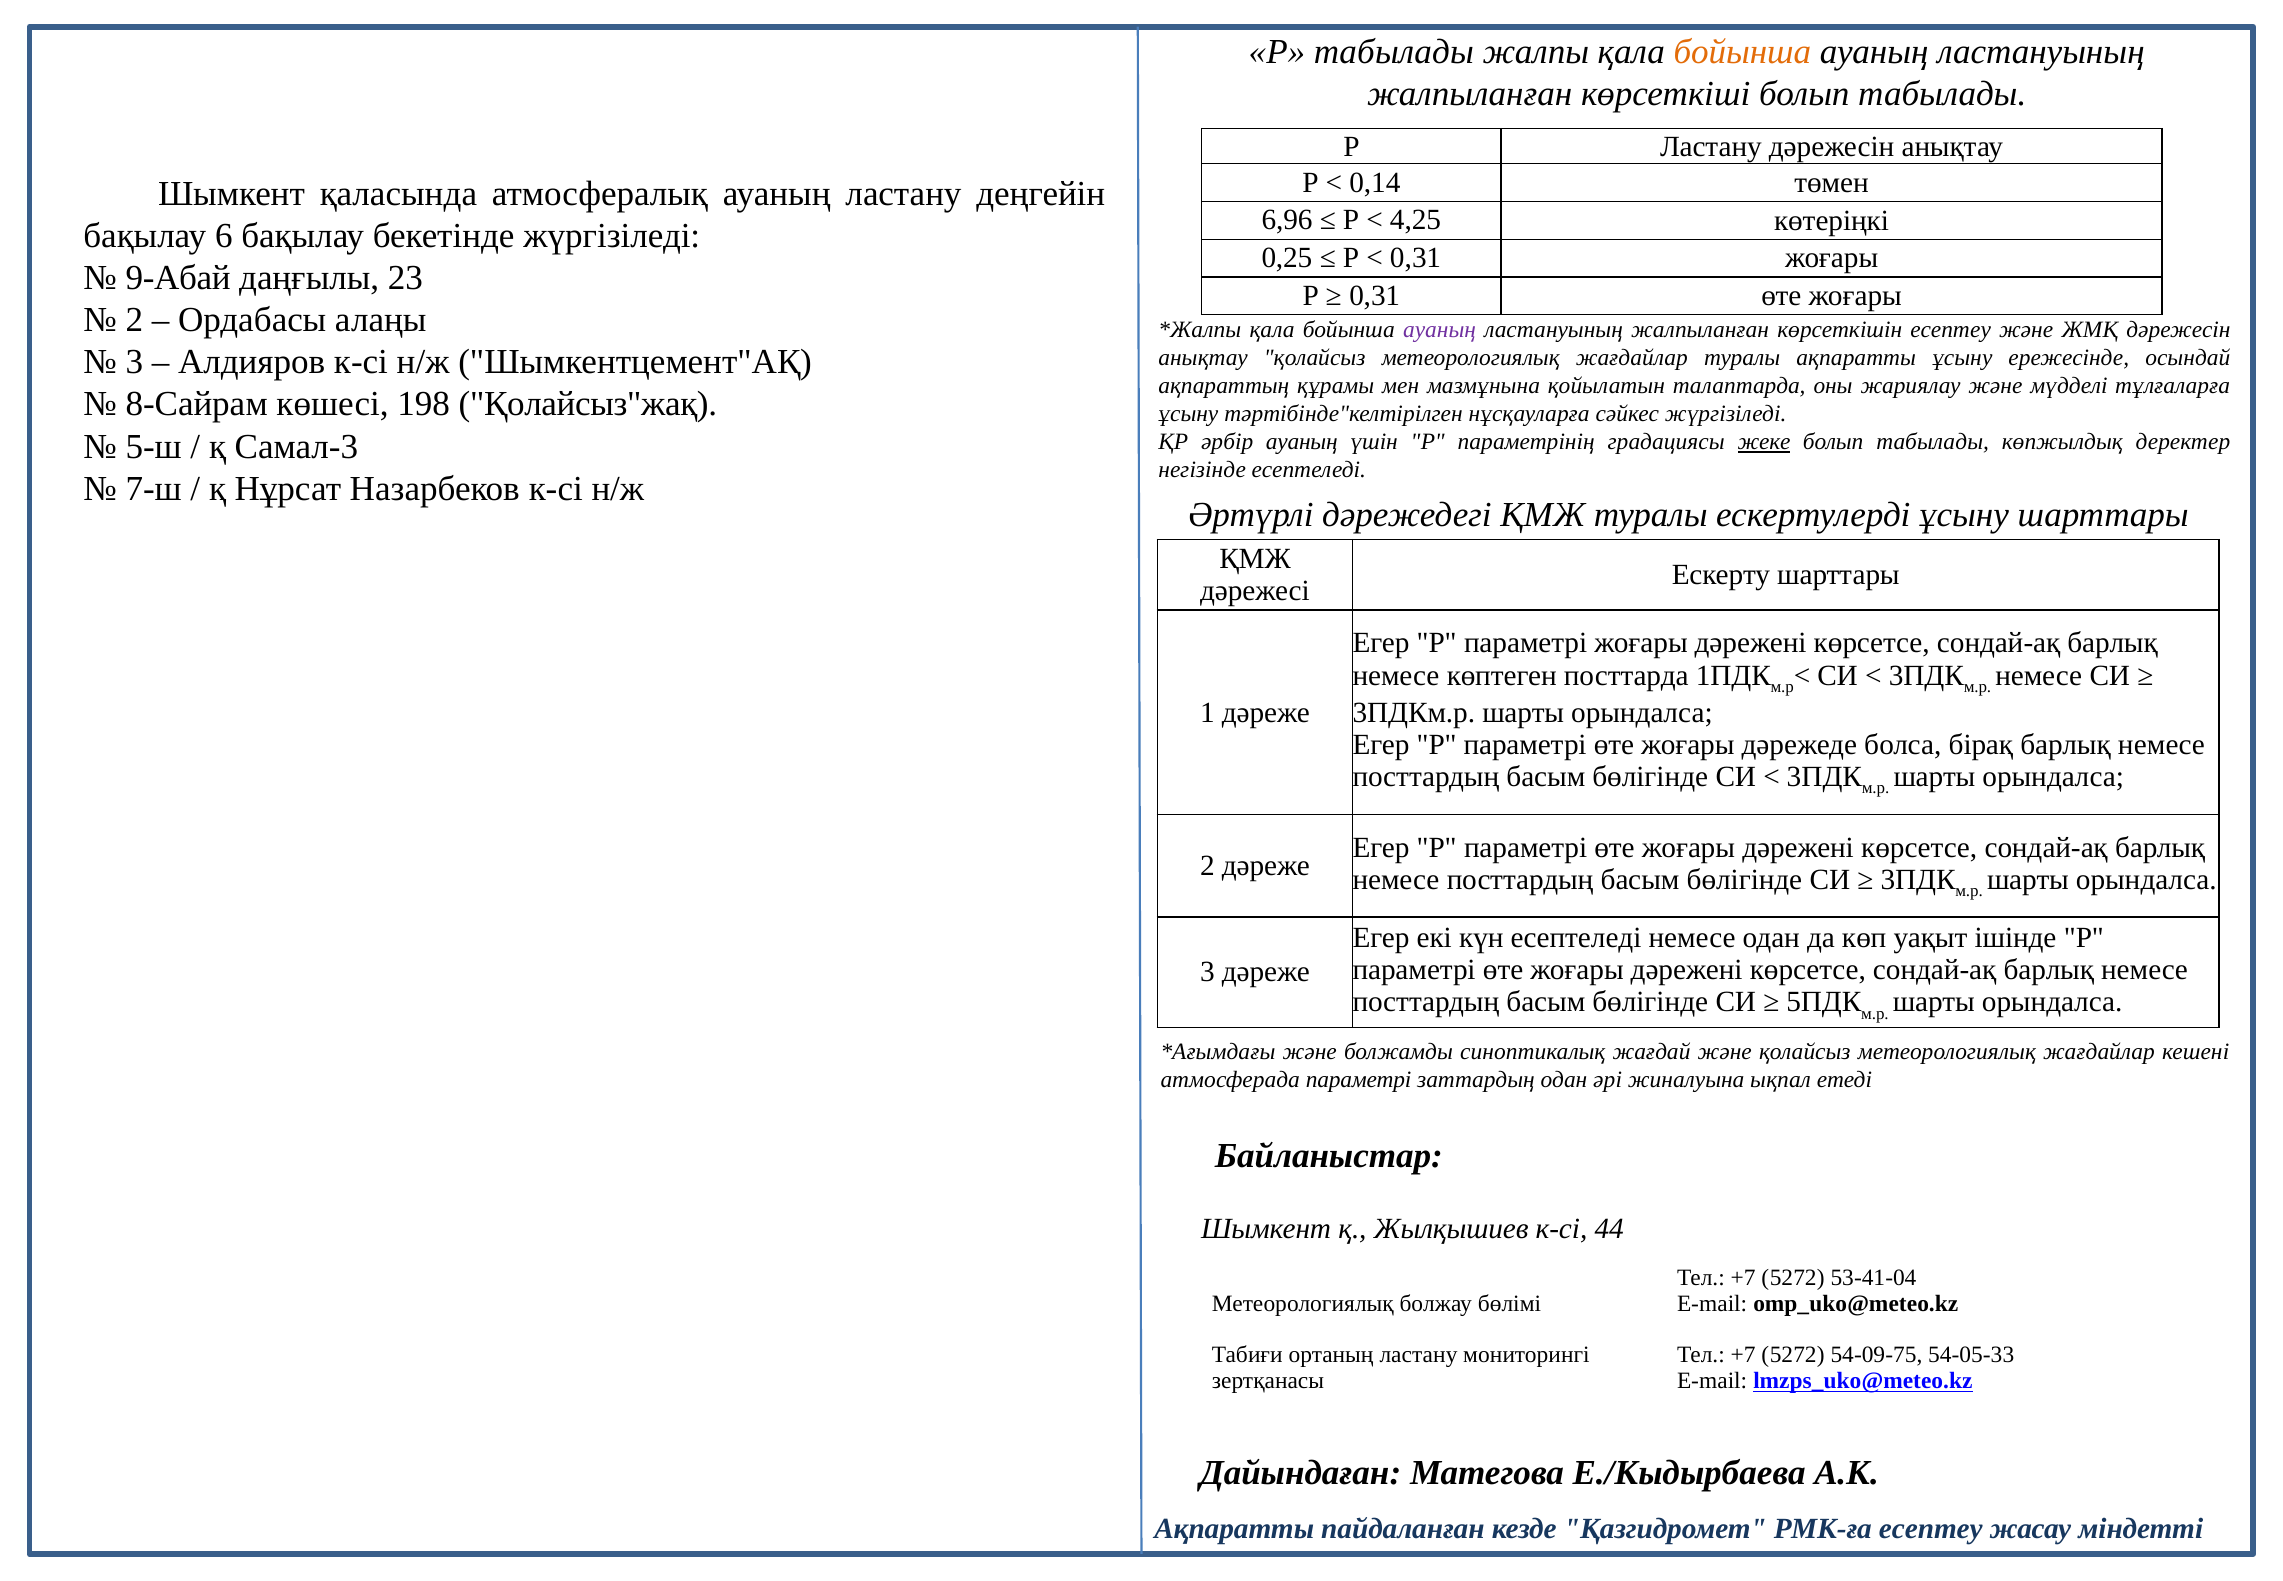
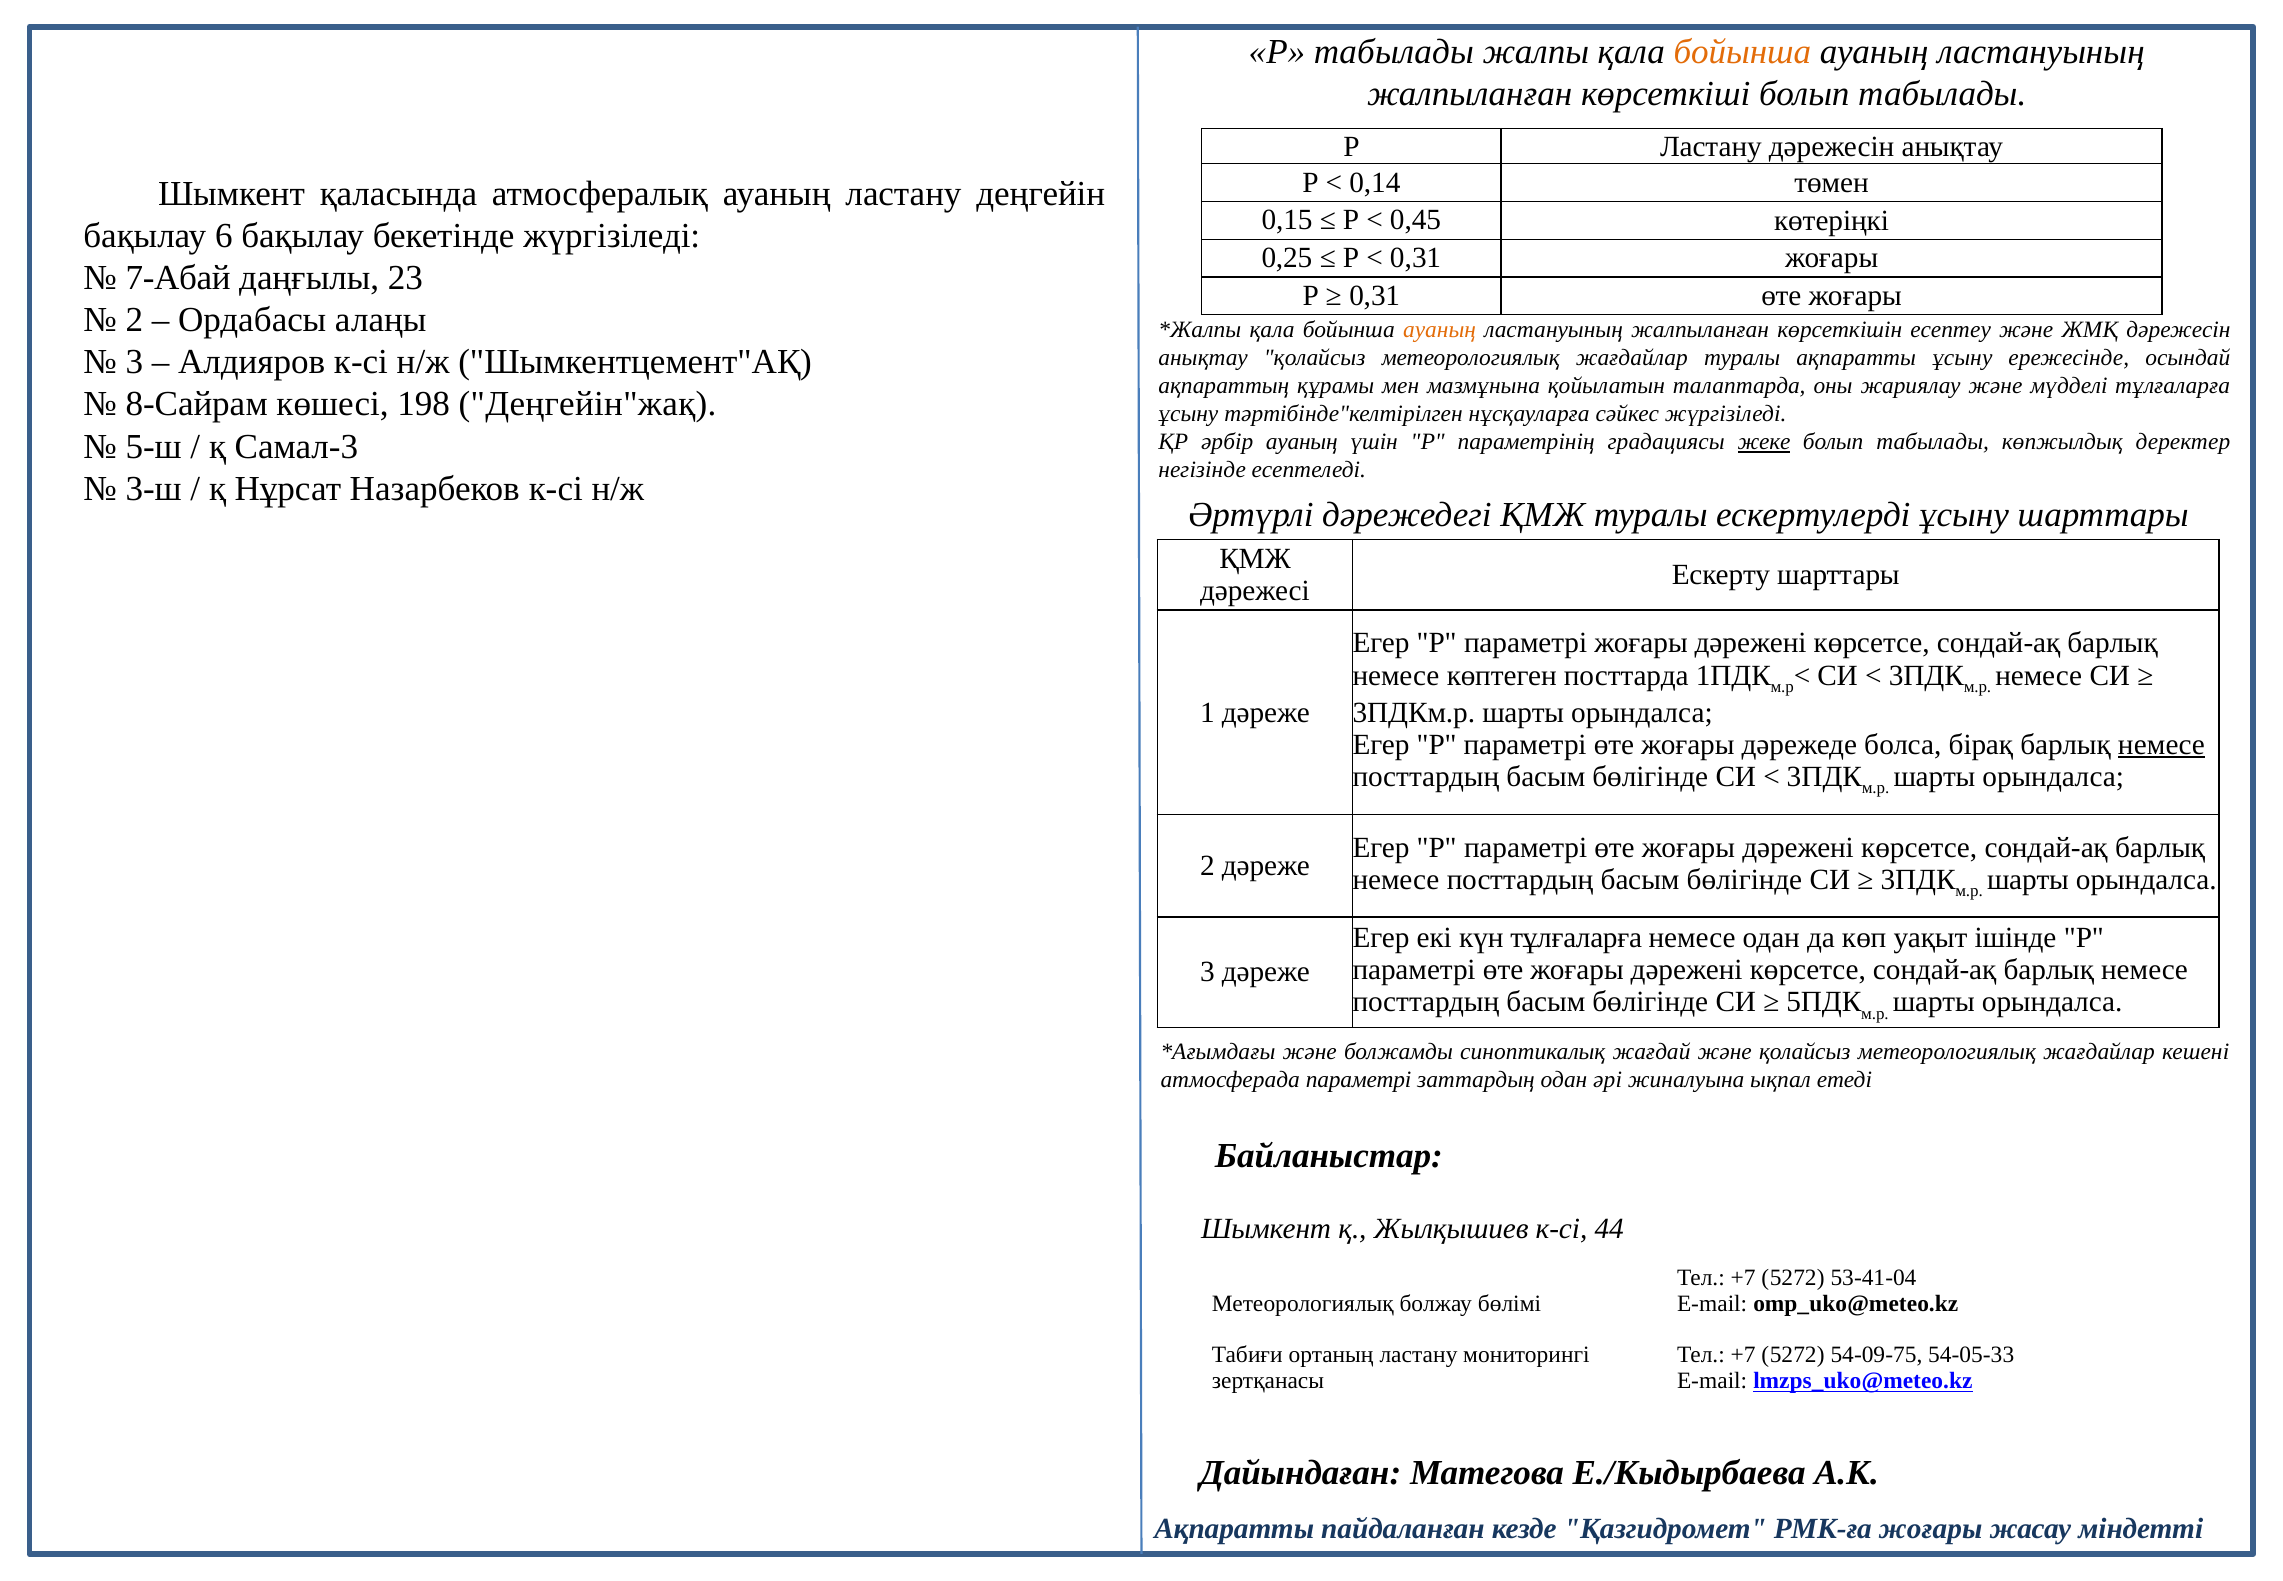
6,96: 6,96 -> 0,15 (1287, 220)
4,25: 4,25 -> 0,45 (1416, 220)
9-Абай: 9-Абай -> 7-Абай (178, 278)
ауаның colour: purple -> orange (1440, 330)
Қолайсыз"жақ: Қолайсыз"жақ -> Деңгейін"жақ (588, 404)
7-ш: 7-ш -> 3-ш (154, 488)
немесе underline: none -> present (2161, 744)
күн есептеледі: есептеледі -> тұлғаларға (1576, 937)
РМК-ға есептеу: есептеу -> жоғары (1931, 1528)
